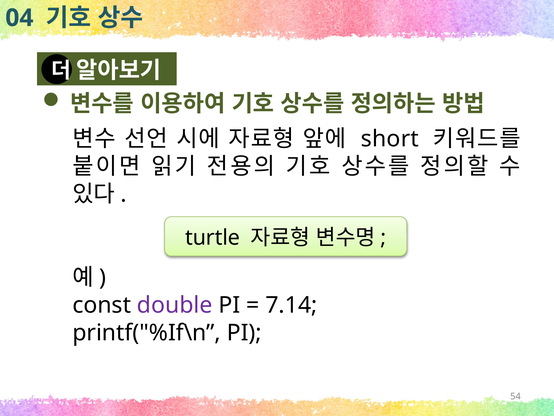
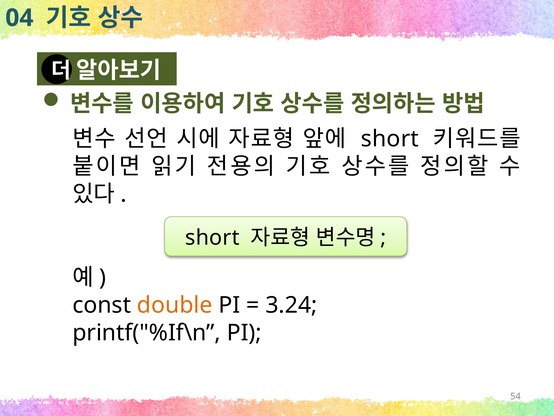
turtle: turtle -> short (212, 238)
double colour: purple -> orange (175, 305)
7.14: 7.14 -> 3.24 (291, 305)
